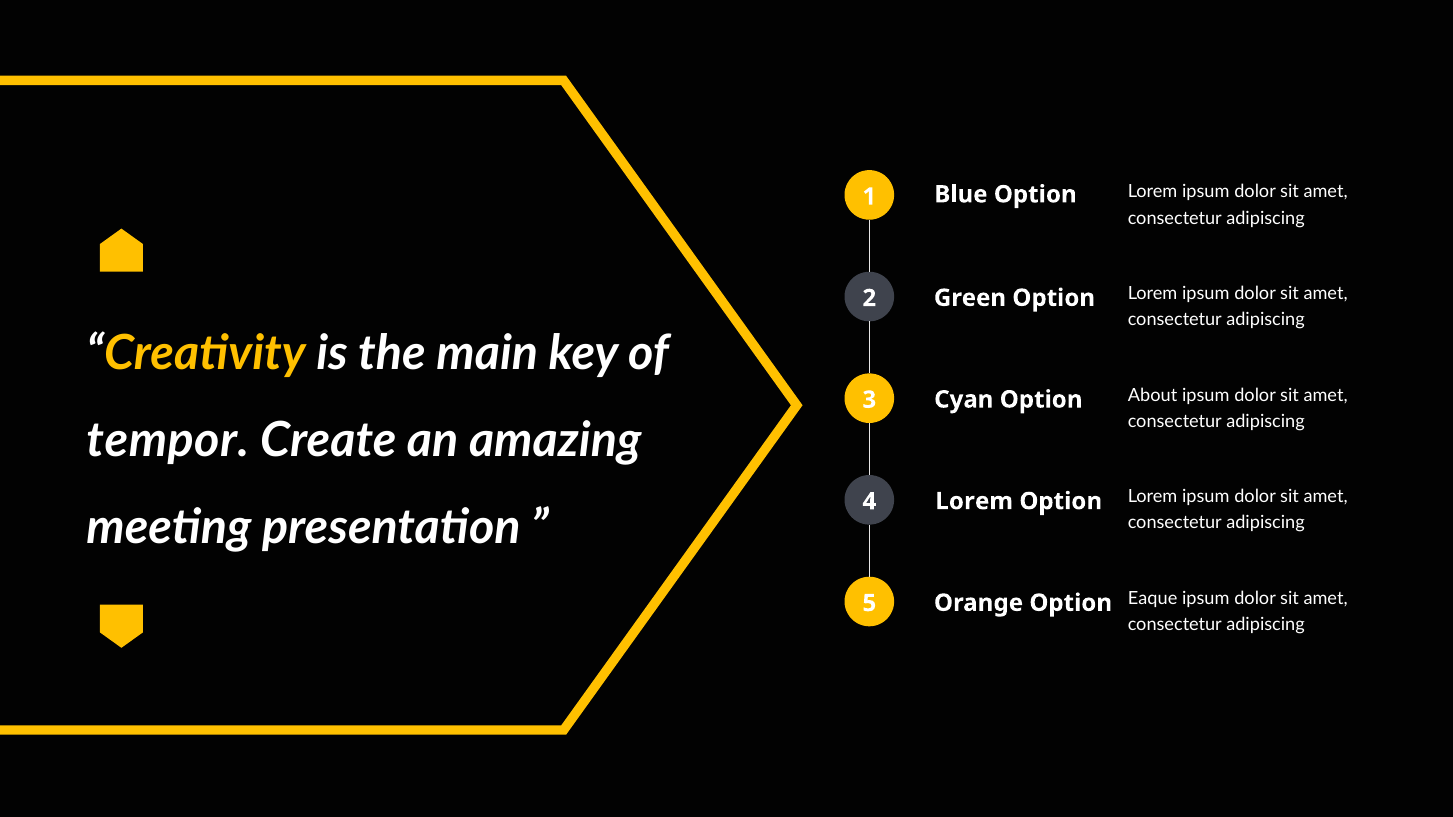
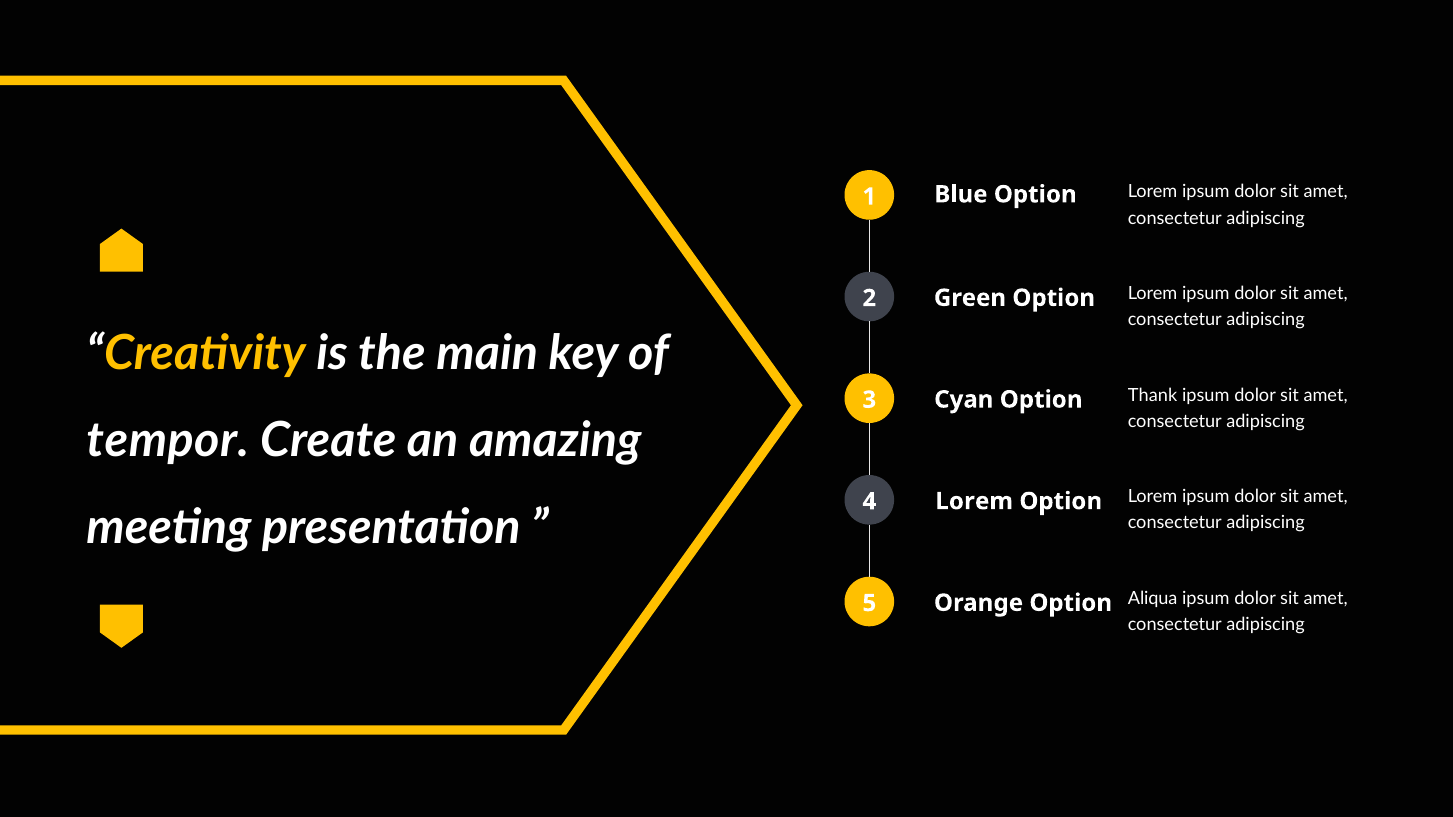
About: About -> Thank (1153, 395)
Eaque: Eaque -> Aliqua (1153, 599)
